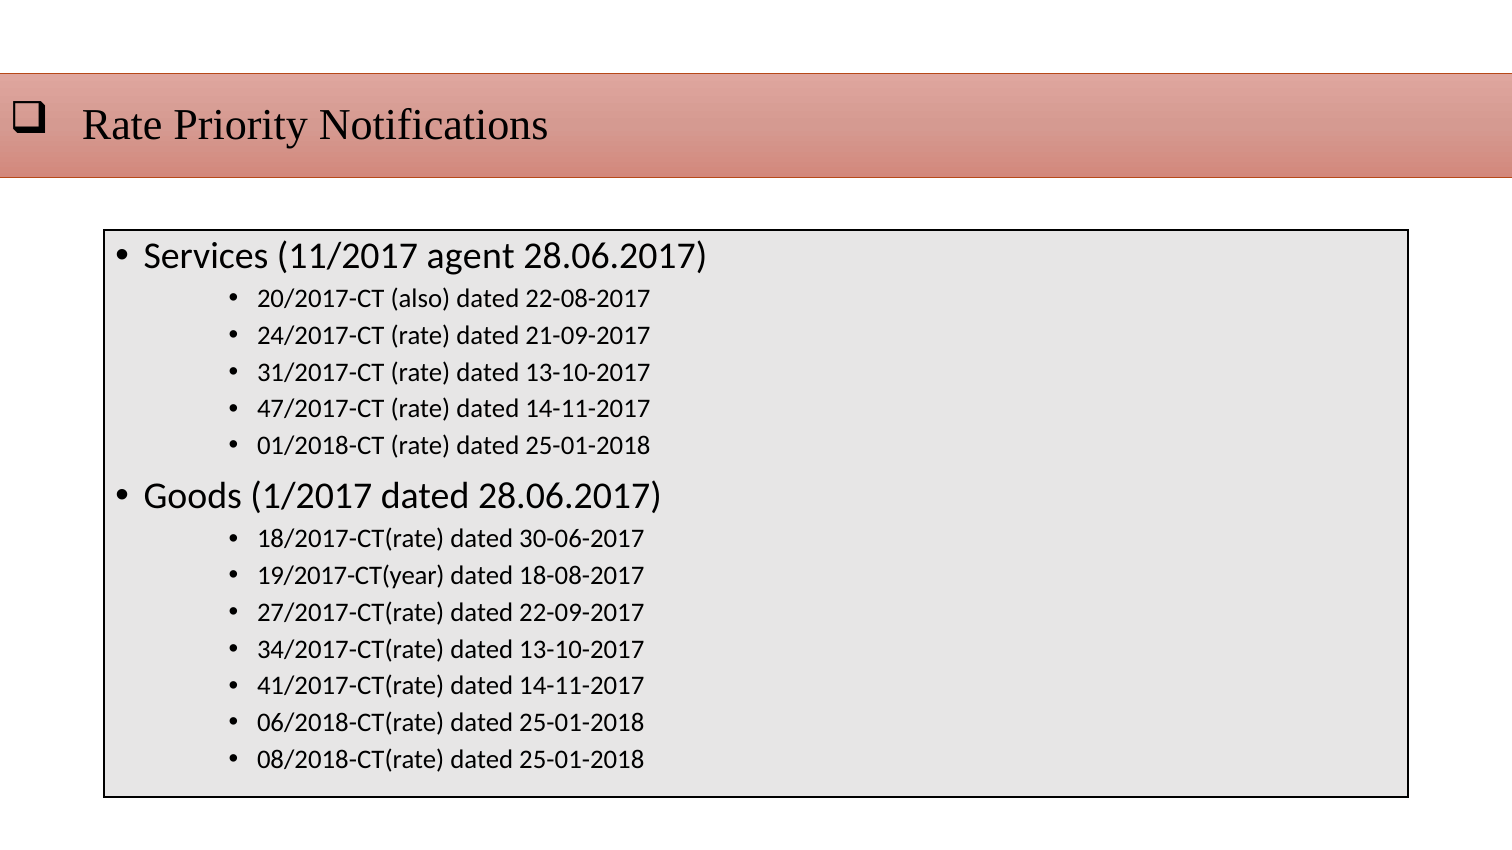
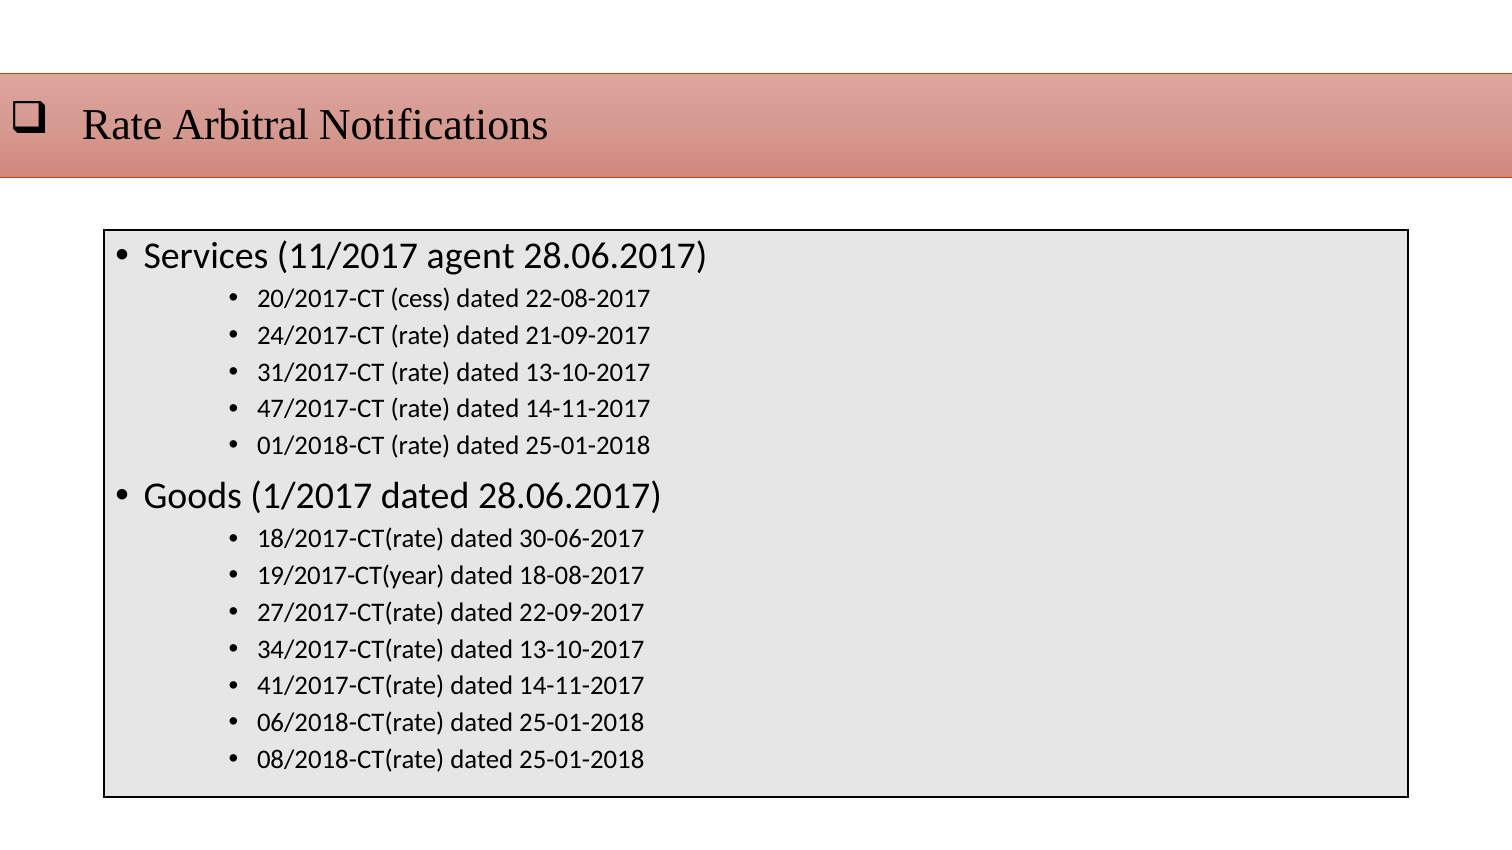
Priority: Priority -> Arbitral (241, 125)
also: also -> cess (421, 299)
